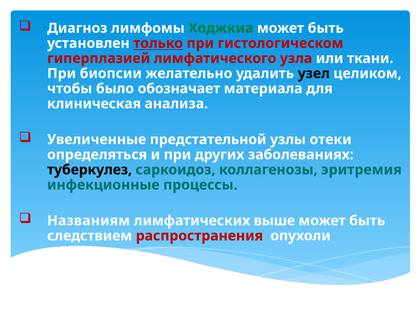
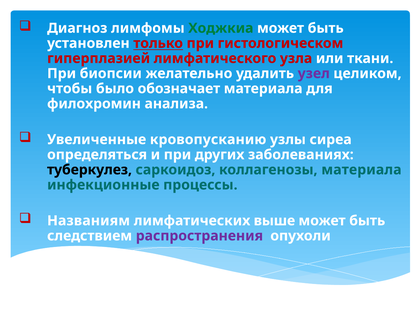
узел colour: black -> purple (314, 73)
клиническая: клиническая -> филохромин (94, 104)
предстательной: предстательной -> кровопусканию (208, 140)
отеки: отеки -> сиреа (331, 140)
коллагенозы эритремия: эритремия -> материала (361, 170)
распространения colour: red -> purple (199, 236)
